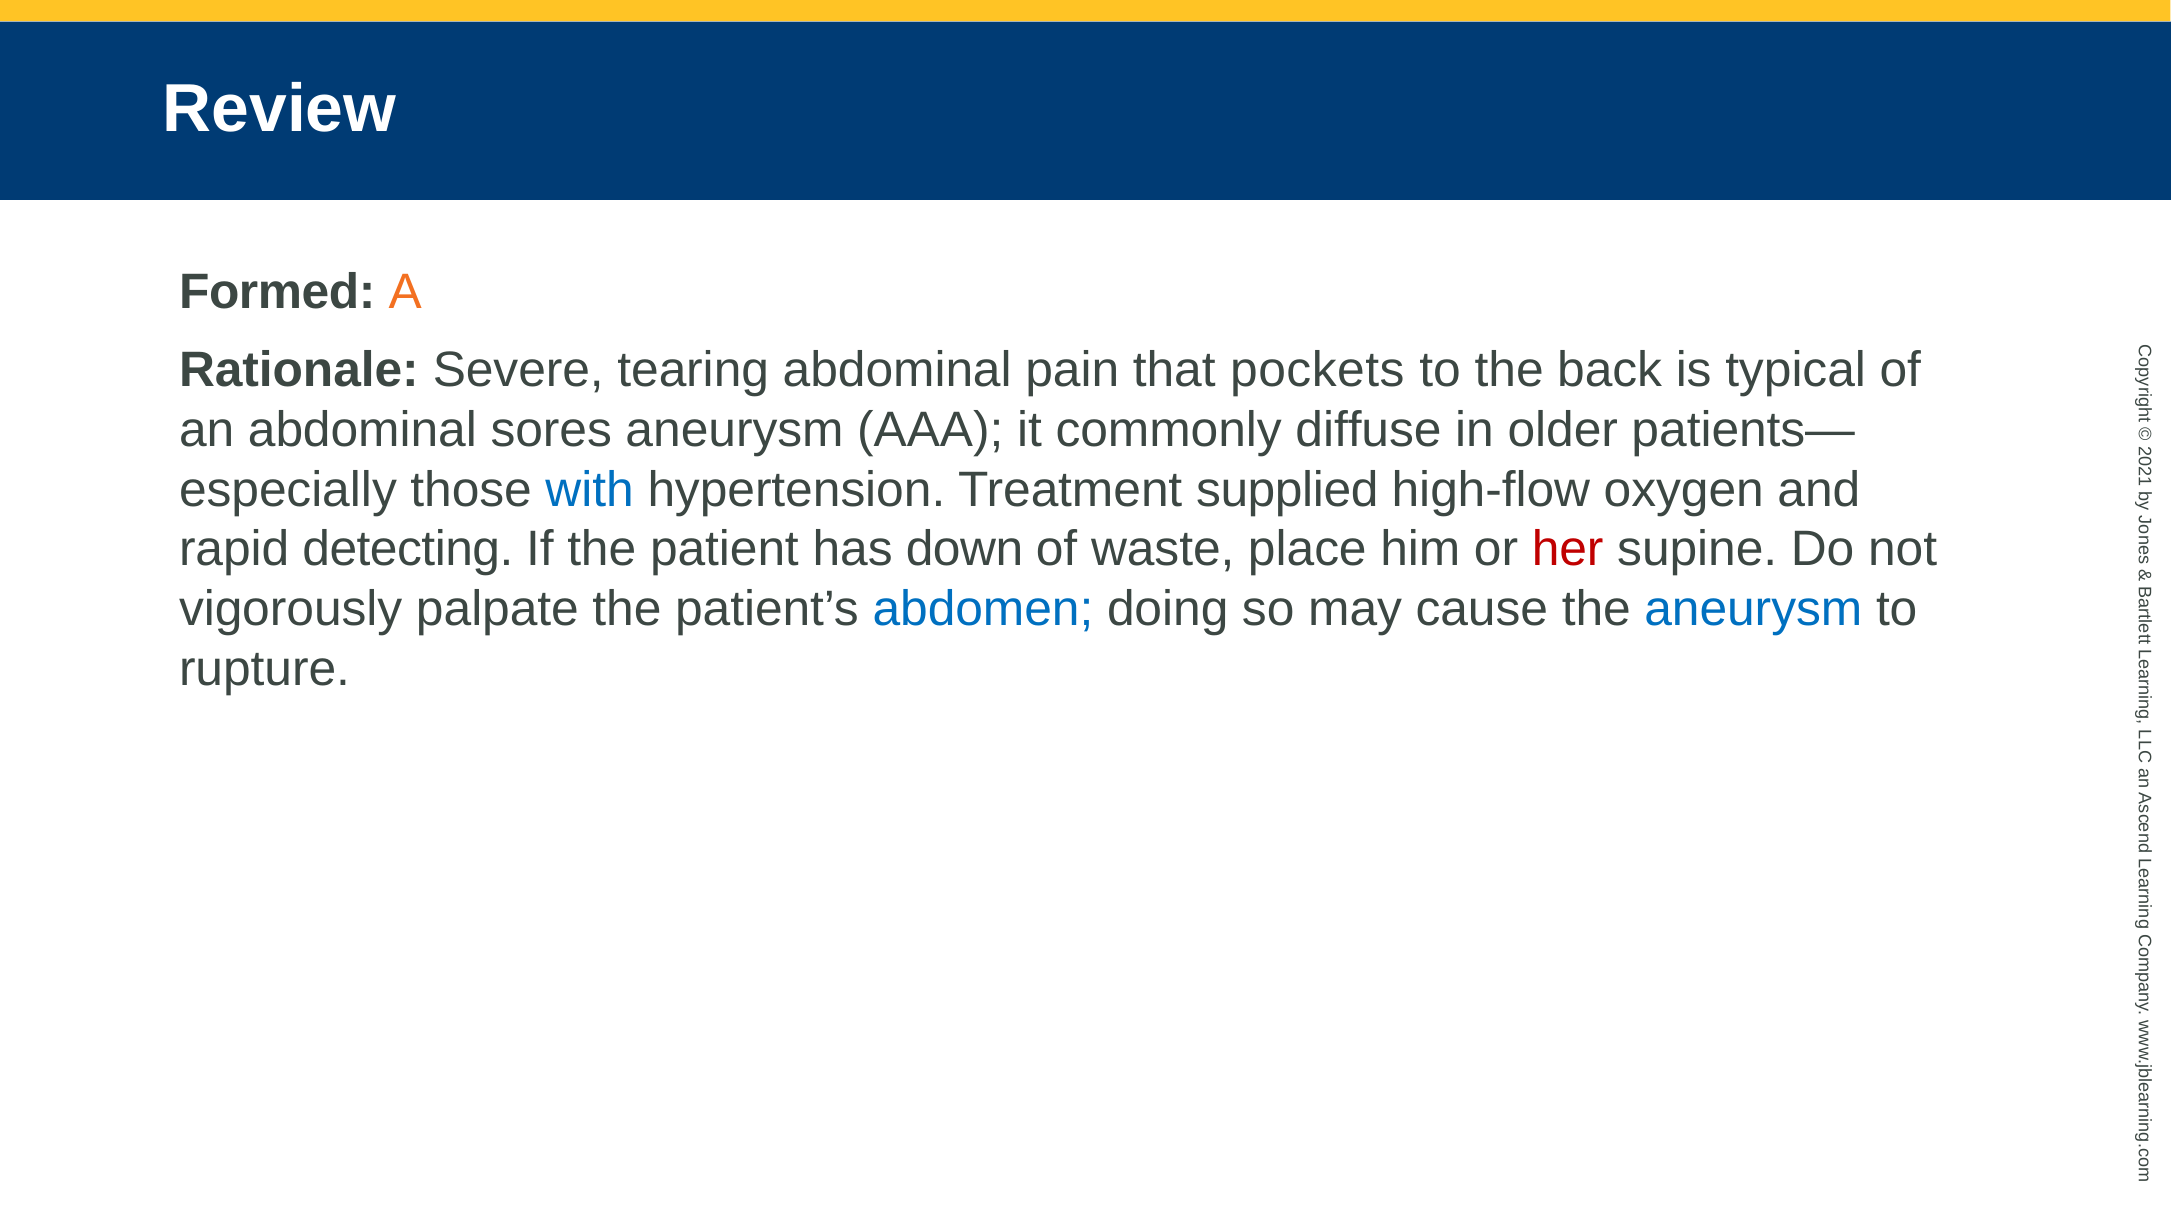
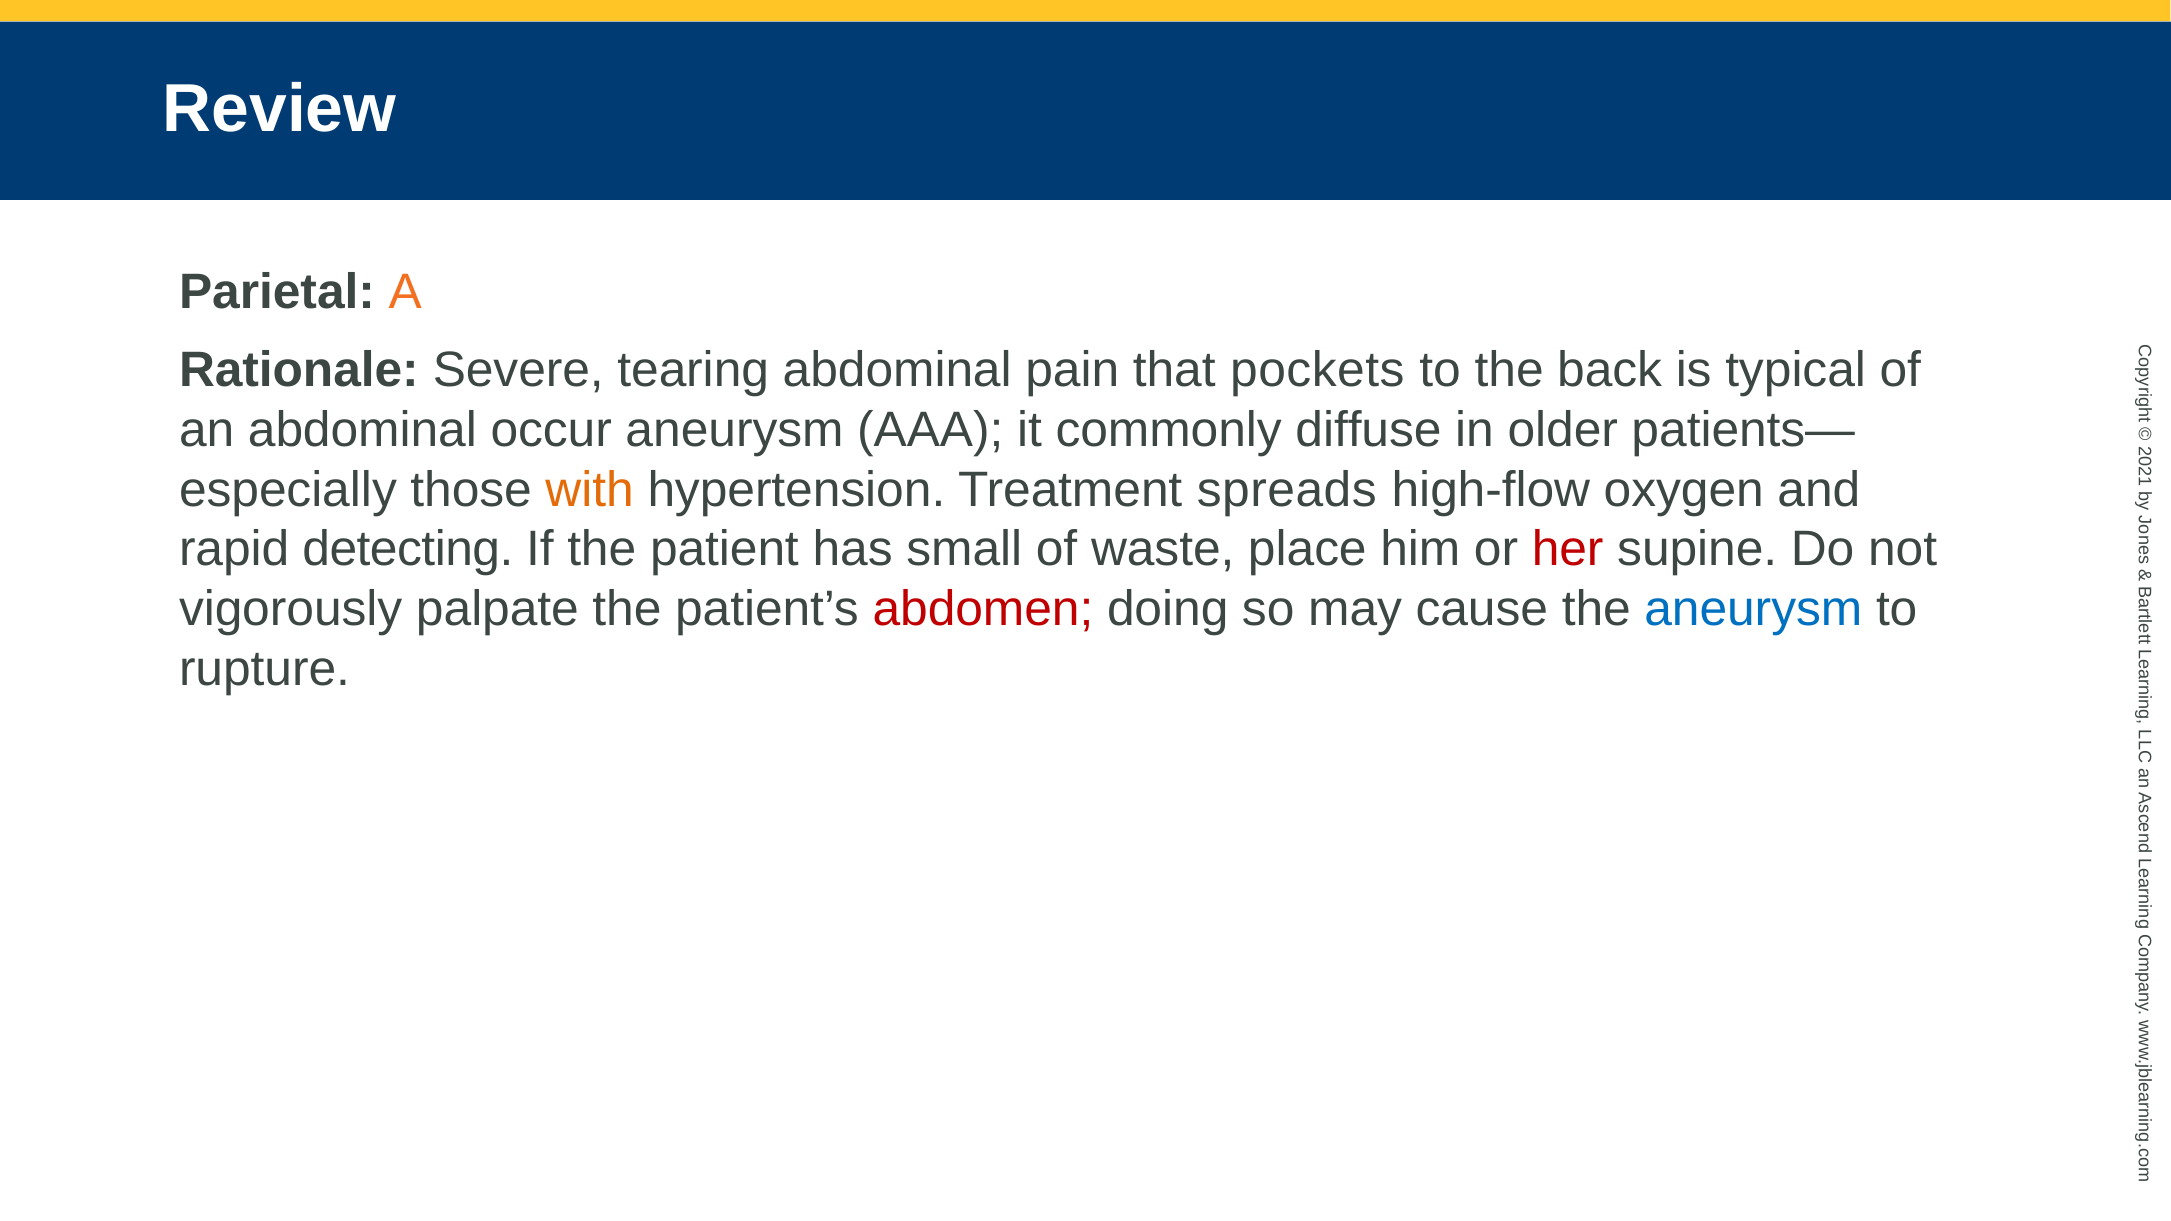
Formed: Formed -> Parietal (277, 293)
sores: sores -> occur (551, 430)
with colour: blue -> orange (590, 490)
supplied: supplied -> spreads (1287, 490)
down: down -> small (964, 549)
abdomen colour: blue -> red (983, 609)
